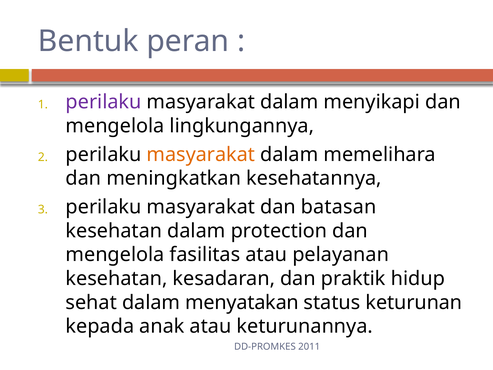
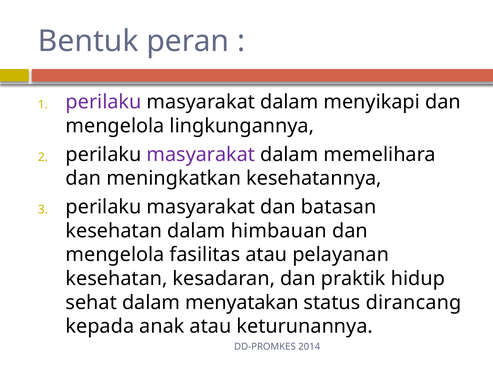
masyarakat colour: orange -> purple (201, 154)
protection: protection -> himbauan (279, 231)
keturunan: keturunan -> dirancang (414, 302)
2011: 2011 -> 2014 (309, 347)
